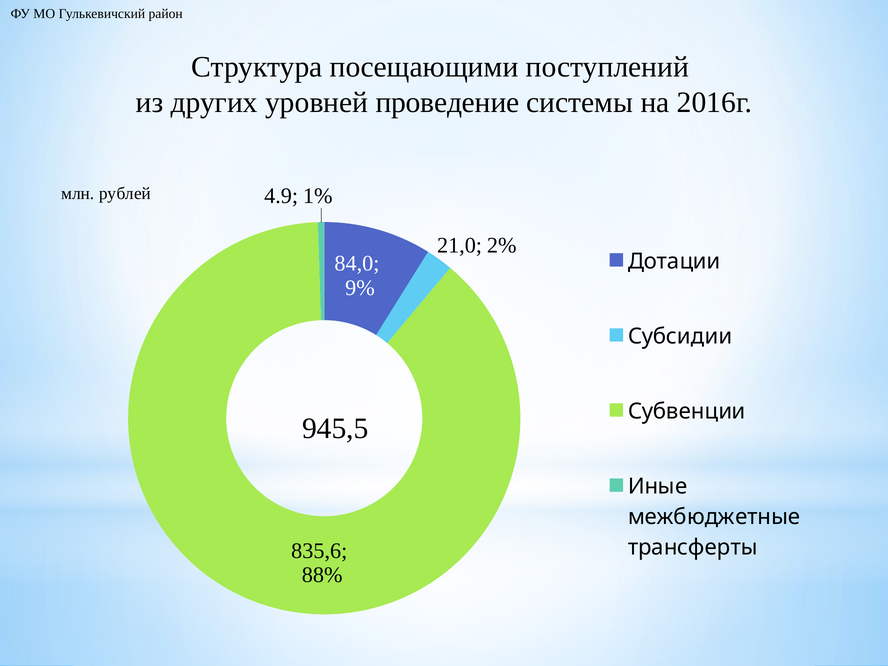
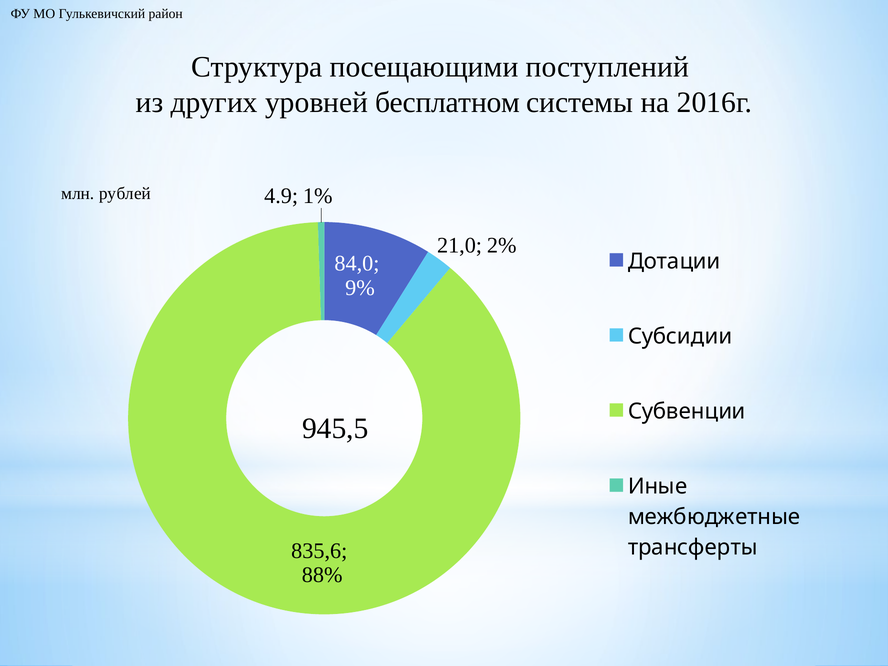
проведение: проведение -> бесплатном (448, 102)
